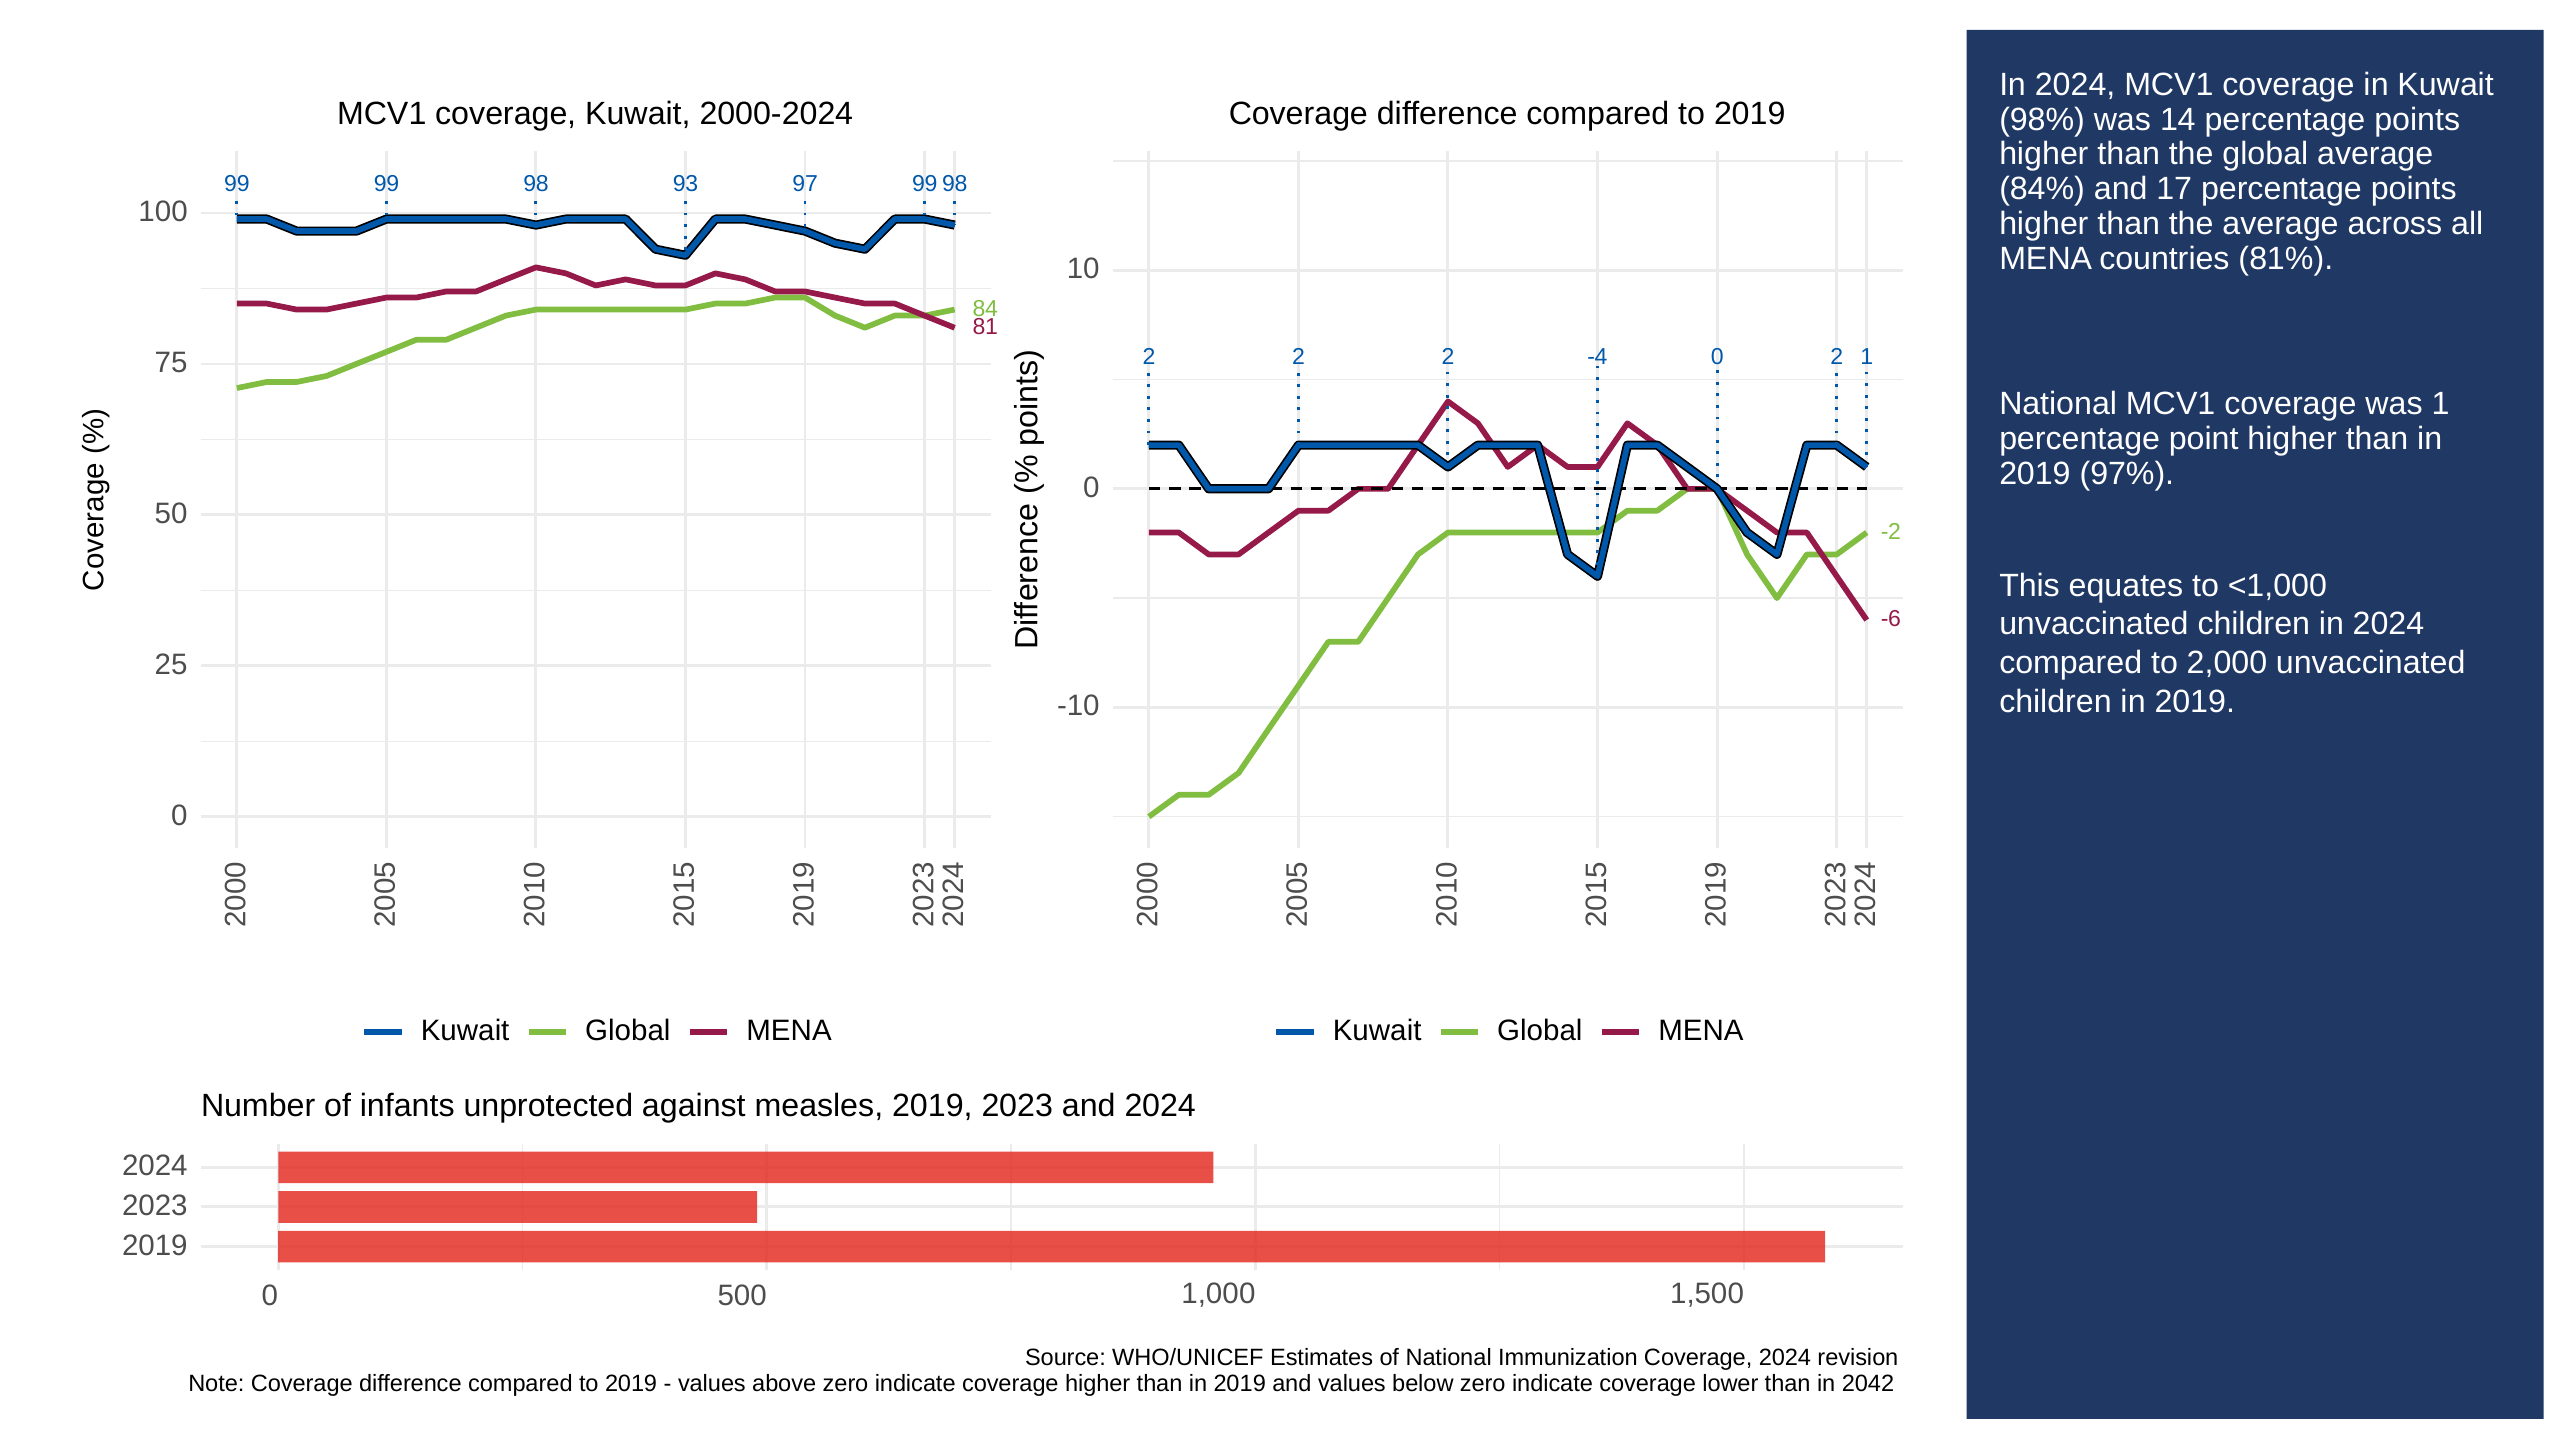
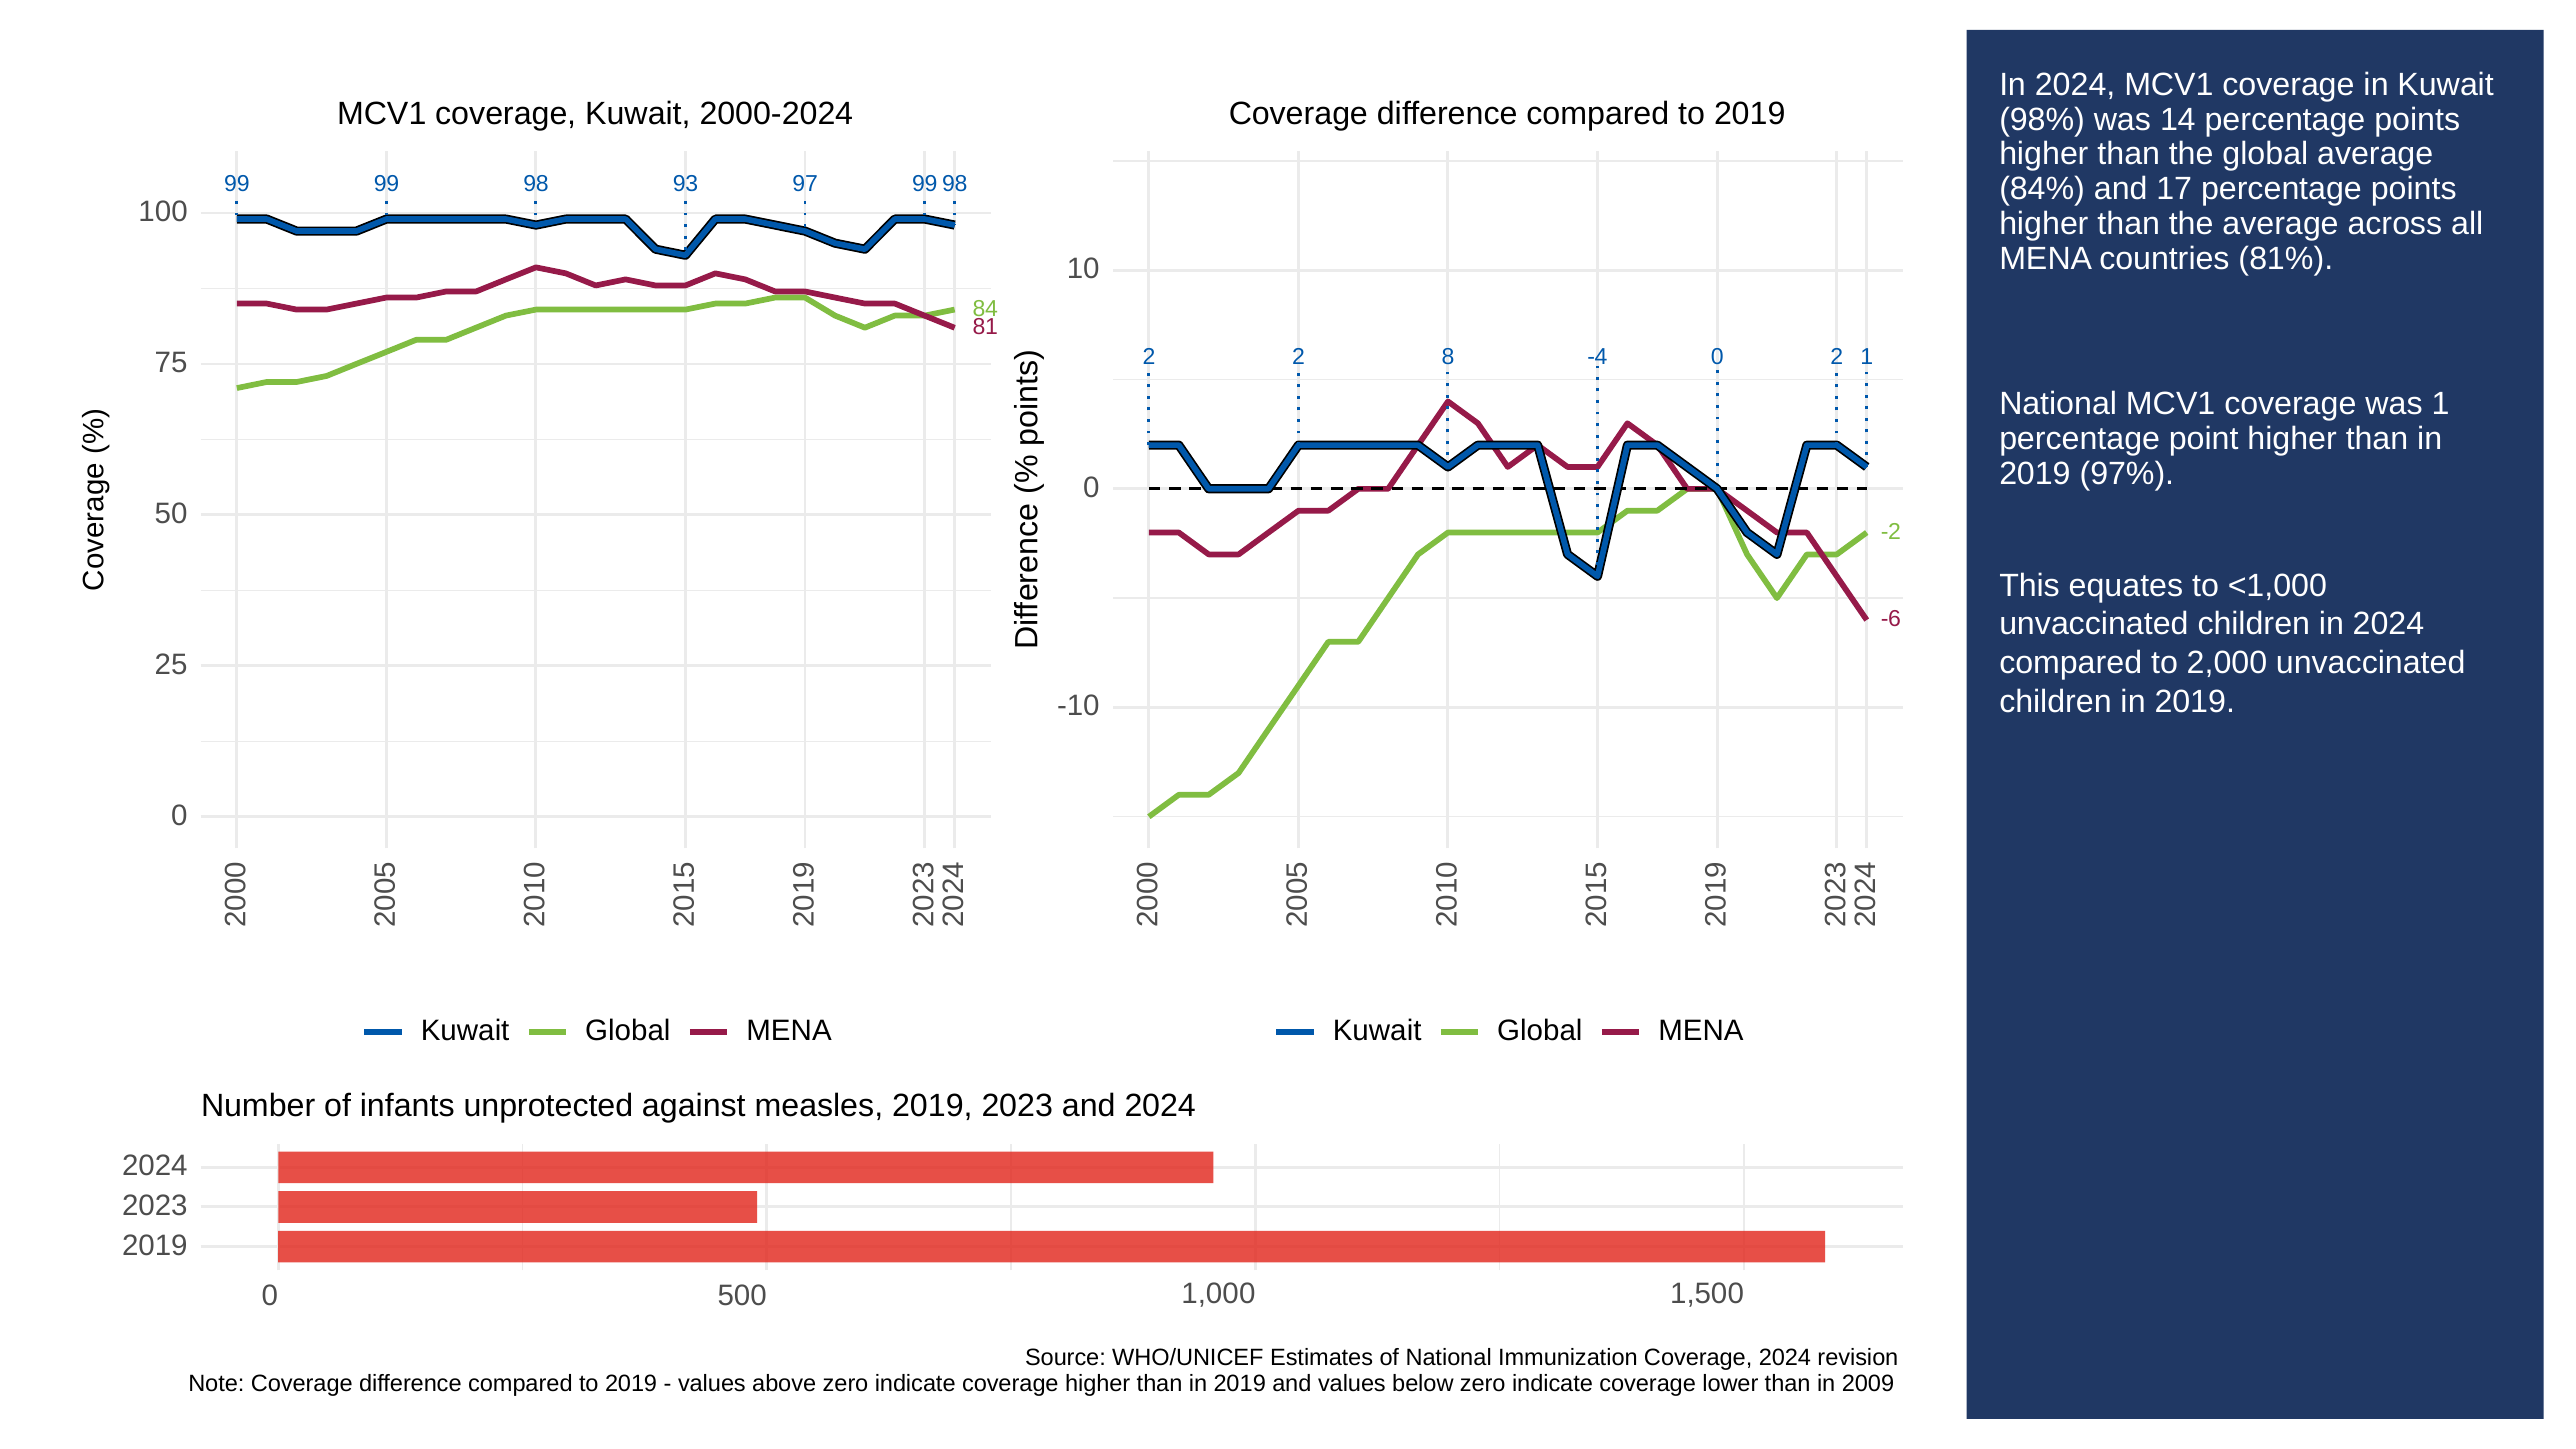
2 2 2: 2 -> 8 (1448, 357)
2042: 2042 -> 2009 (1868, 1383)
